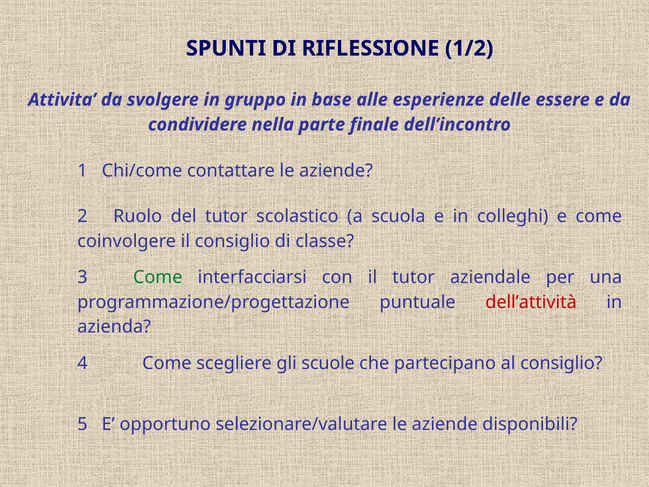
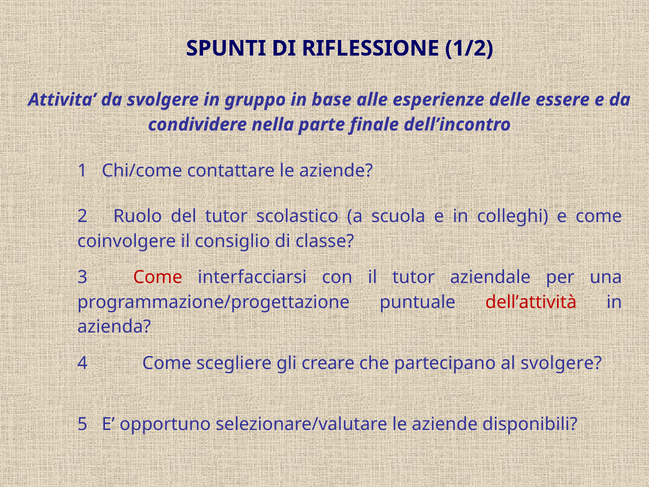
Come colour: green -> red (158, 277)
scuole: scuole -> creare (328, 363)
al consiglio: consiglio -> svolgere (561, 363)
